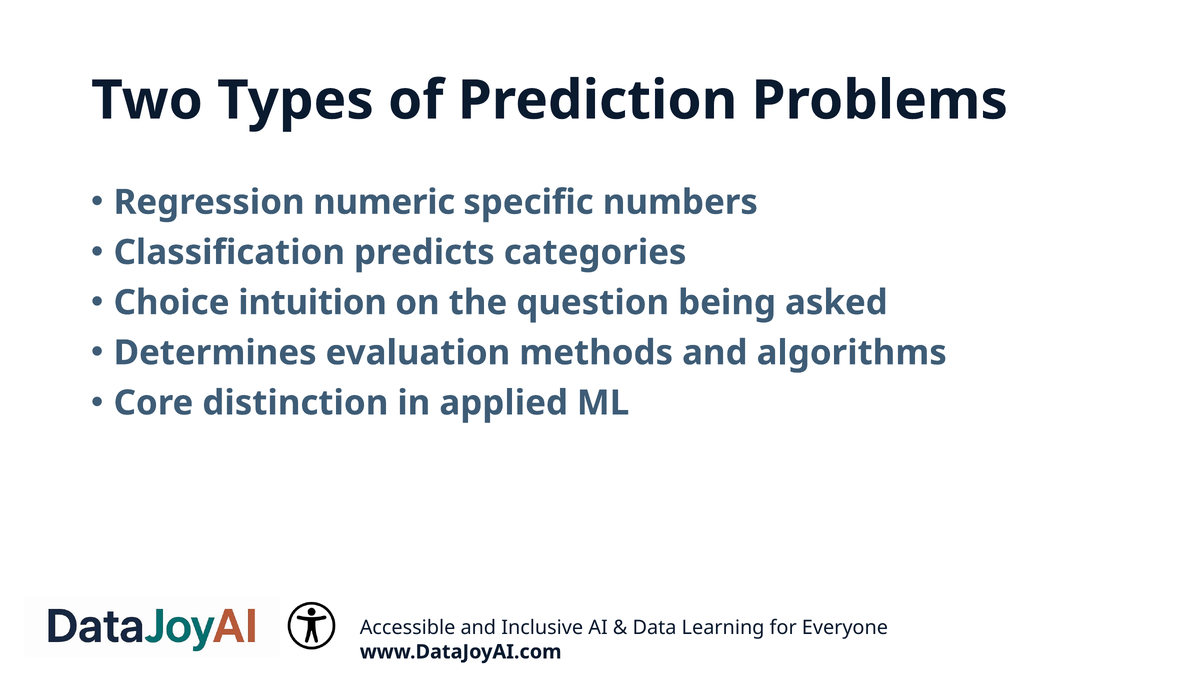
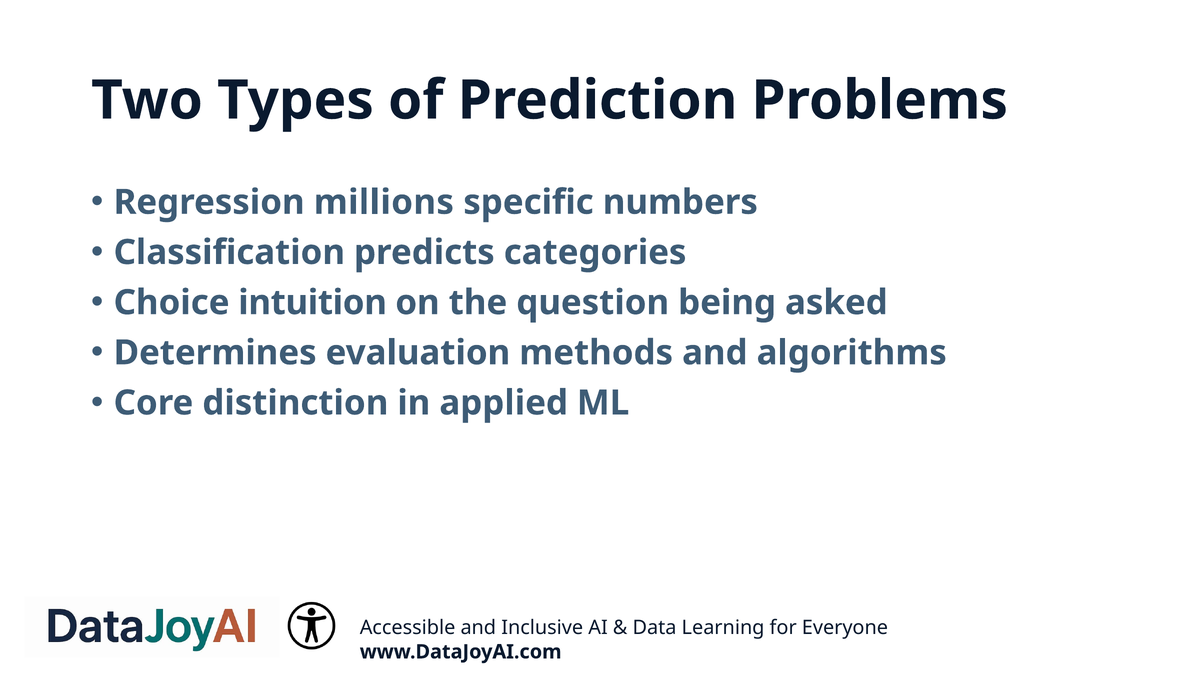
numeric: numeric -> millions (384, 202)
